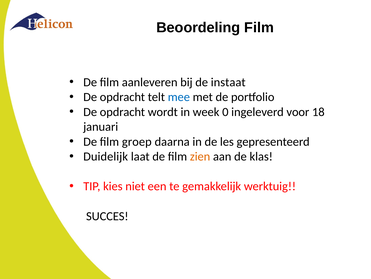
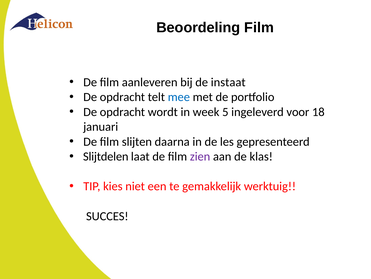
0: 0 -> 5 (225, 112)
groep: groep -> slijten (137, 141)
Duidelijk: Duidelijk -> Slijtdelen (106, 156)
zien colour: orange -> purple (200, 156)
